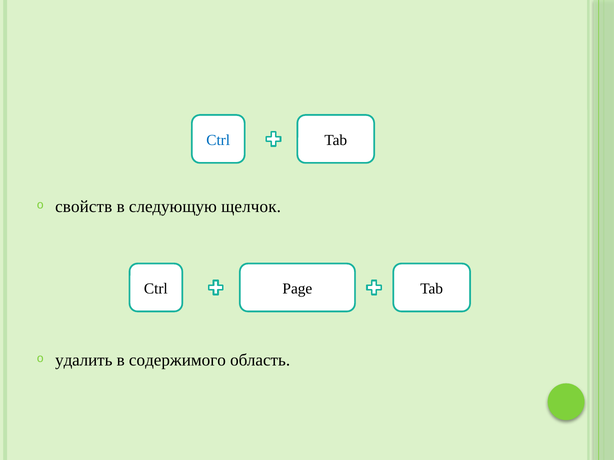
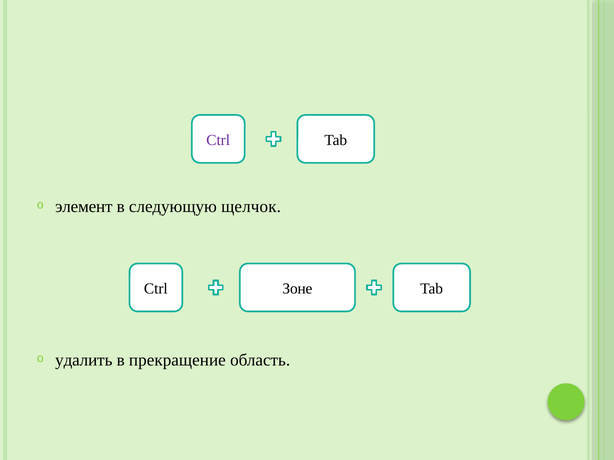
Ctrl colour: blue -> purple (218, 140)
свойств: свойств -> элемент (84, 207)
Page: Page -> Зоне (297, 289)
содержимого: содержимого -> прекращение (177, 360)
